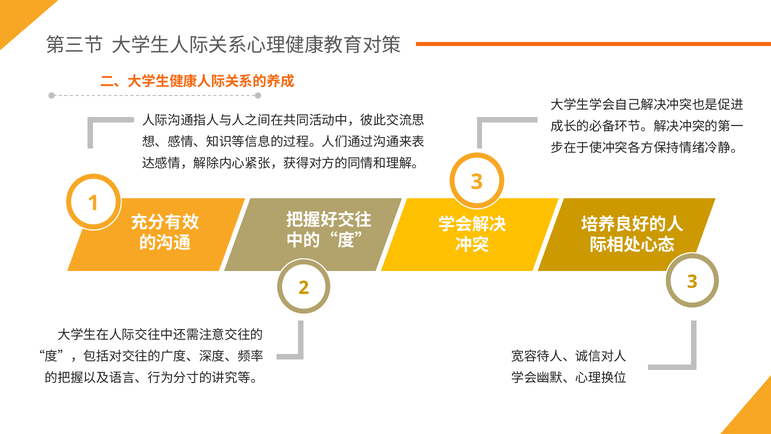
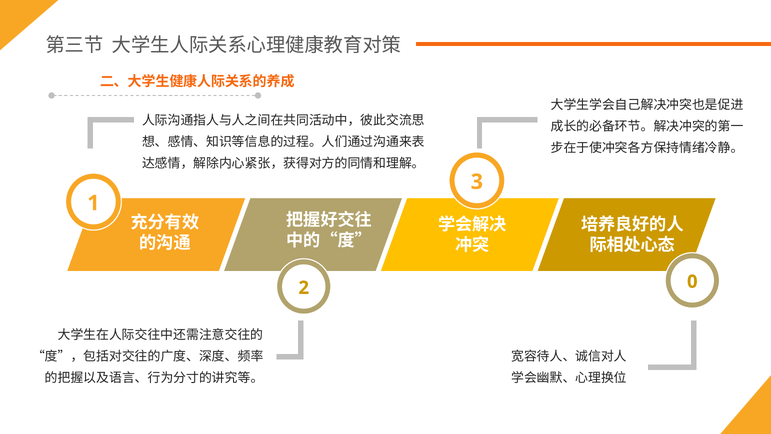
2 3: 3 -> 0 (692, 282)
